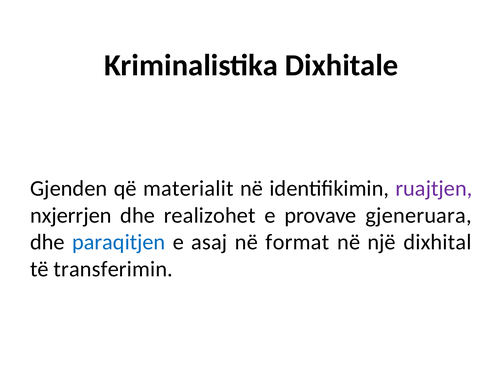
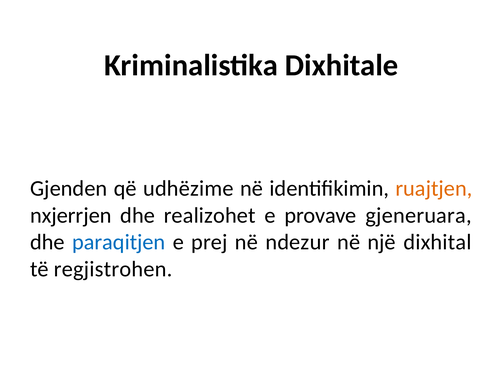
materialit: materialit -> udhëzime (188, 189)
ruajtjen colour: purple -> orange (434, 189)
asaj: asaj -> prej (209, 242)
format: format -> ndezur (297, 242)
transferimin: transferimin -> regjistrohen (113, 269)
